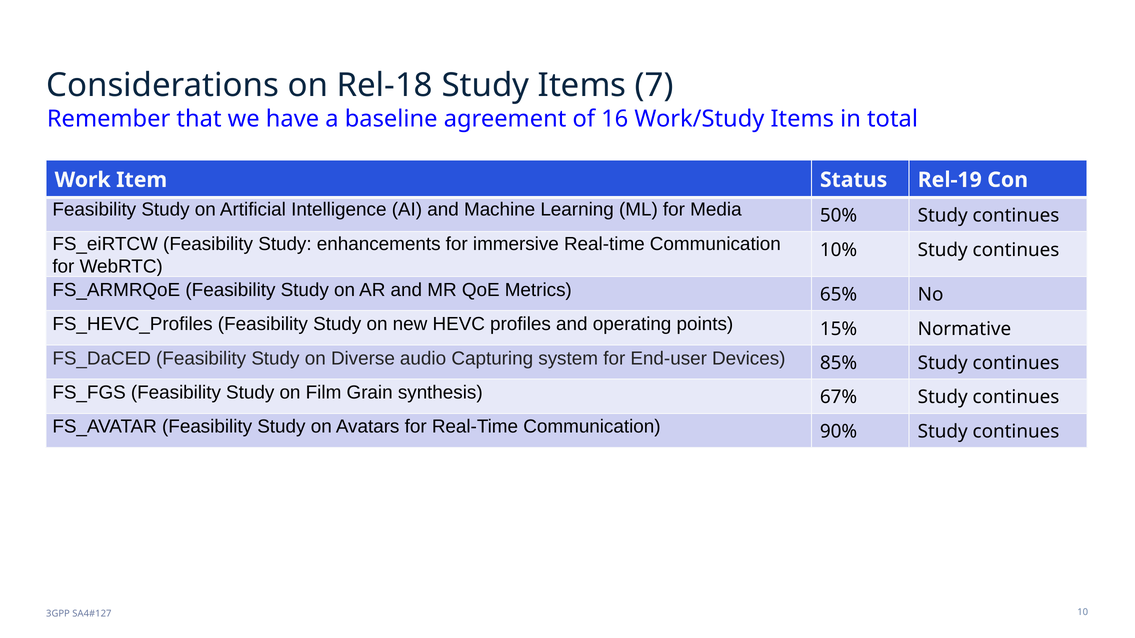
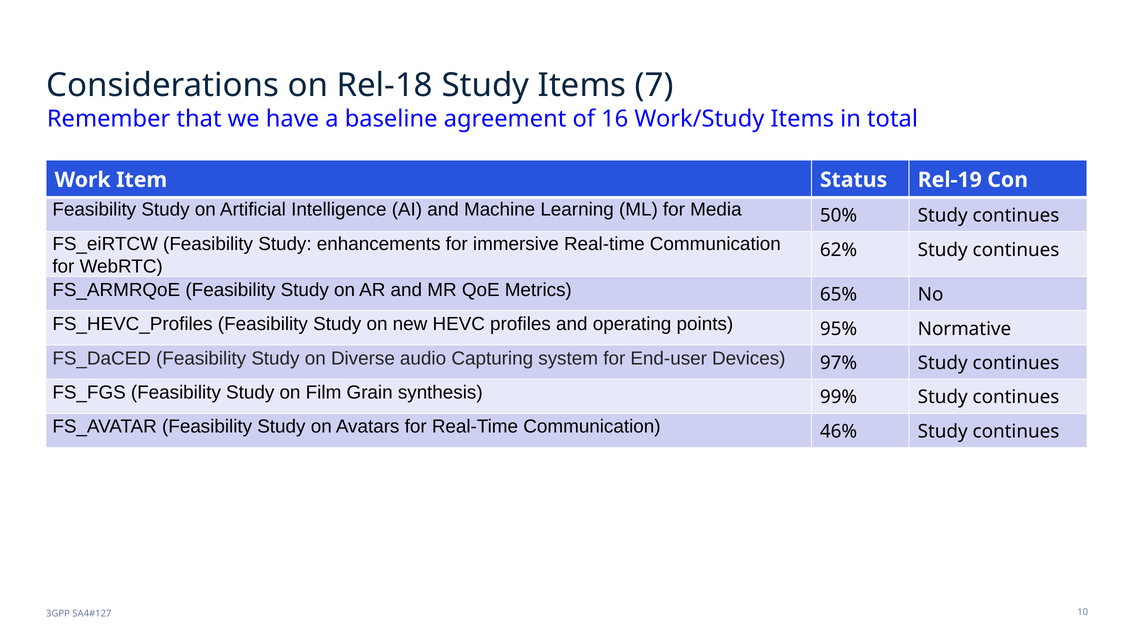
10%: 10% -> 62% (839, 250)
15%: 15% -> 95% (839, 329)
85%: 85% -> 97% (839, 363)
67%: 67% -> 99% (839, 398)
90%: 90% -> 46% (839, 432)
